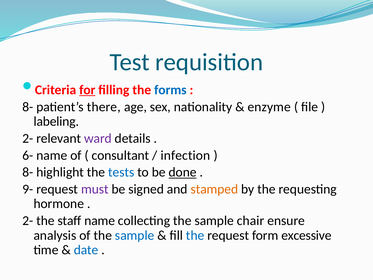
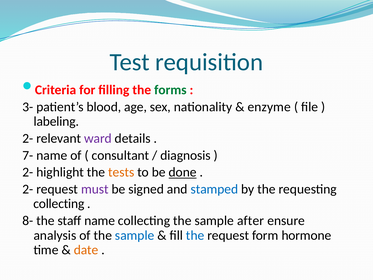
for underline: present -> none (87, 90)
forms colour: blue -> green (170, 90)
8-: 8- -> 3- (28, 107)
there: there -> blood (104, 107)
6-: 6- -> 7- (28, 155)
infection: infection -> diagnosis (186, 155)
8-: 8- -> 2- (28, 172)
tests colour: blue -> orange (121, 172)
9-: 9- -> 2- (28, 189)
stamped colour: orange -> blue (214, 189)
hormone: hormone -> collecting (59, 204)
2-: 2- -> 8- (28, 221)
chair: chair -> after (251, 221)
excessive: excessive -> hormone (306, 235)
date colour: blue -> orange (86, 250)
